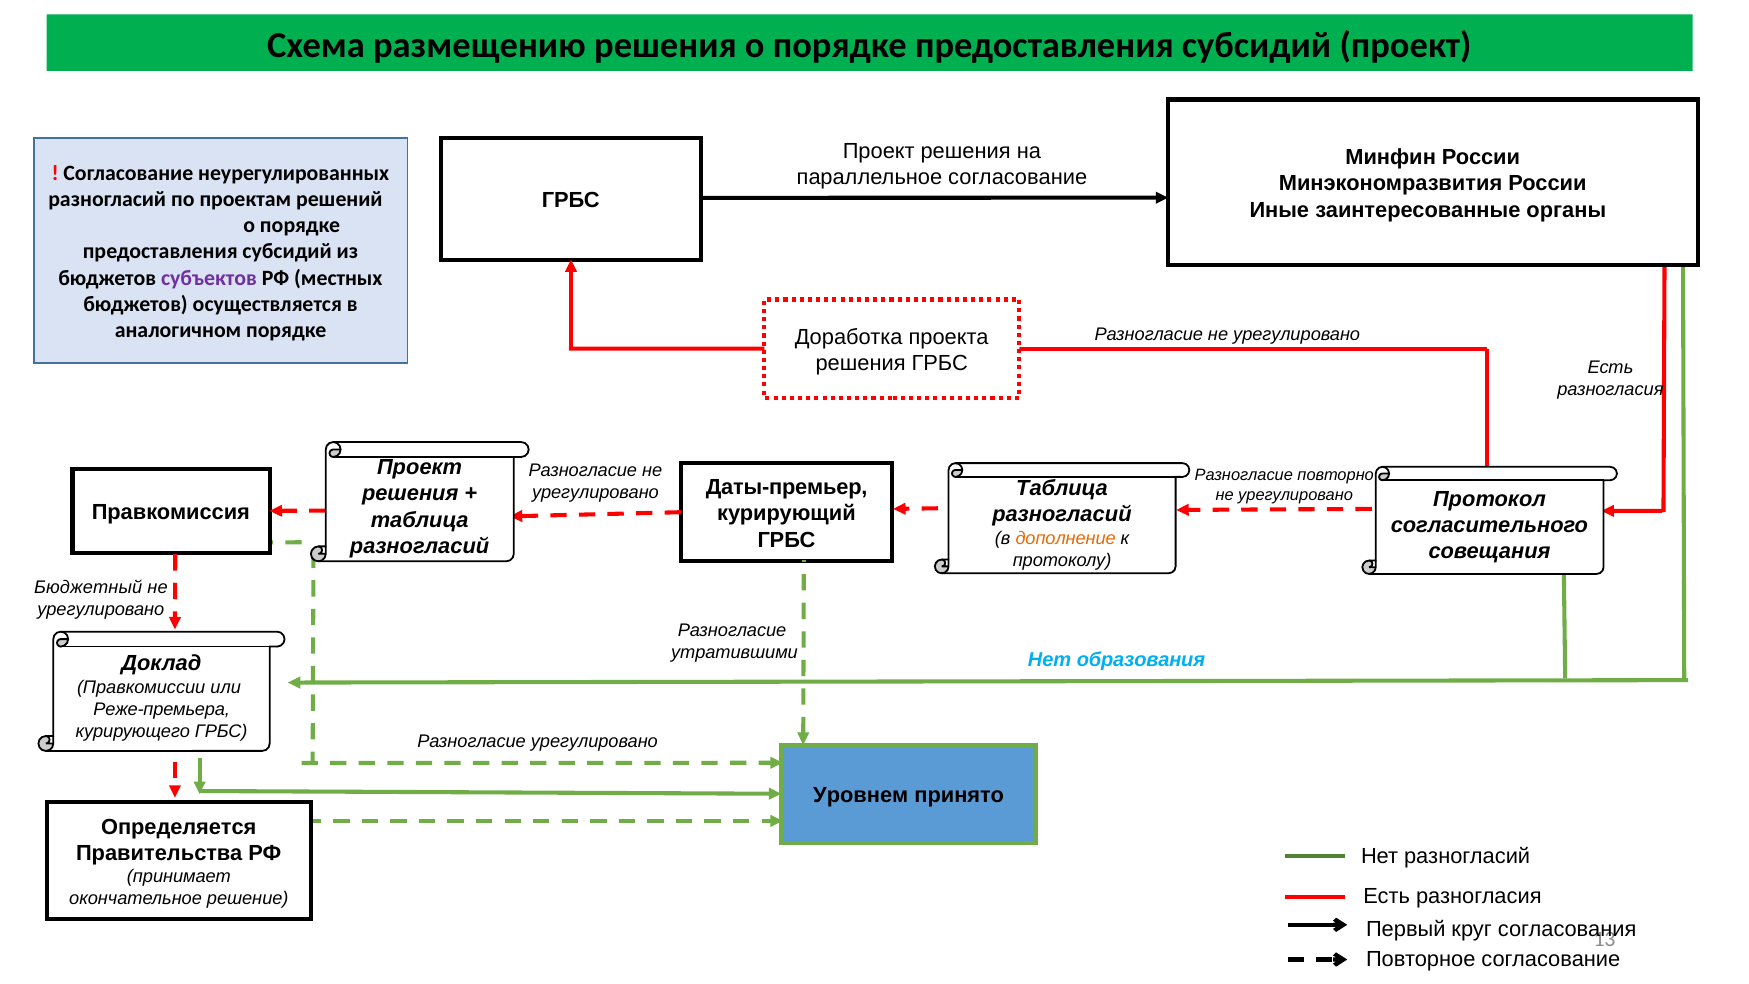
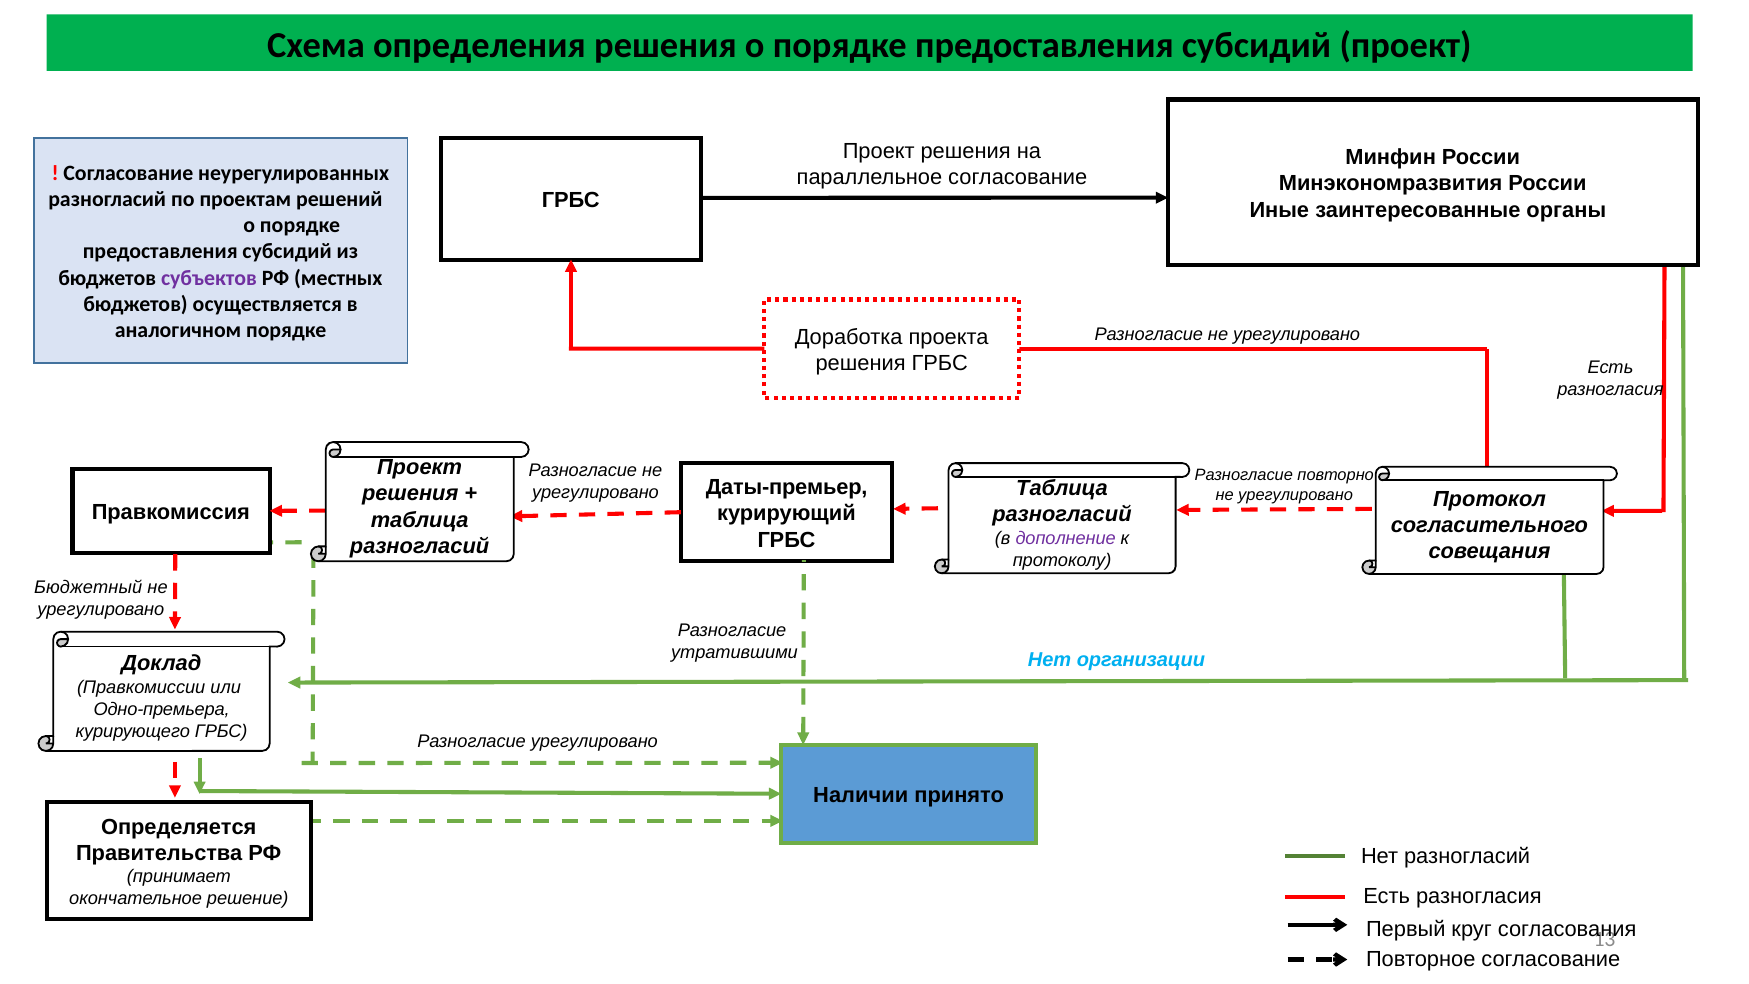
размещению: размещению -> определения (479, 45)
дополнение colour: orange -> purple (1066, 538)
образования: образования -> организации (1141, 659)
Реже-премьера: Реже-премьера -> Одно-премьера (162, 709)
Уровнем: Уровнем -> Наличии (861, 795)
